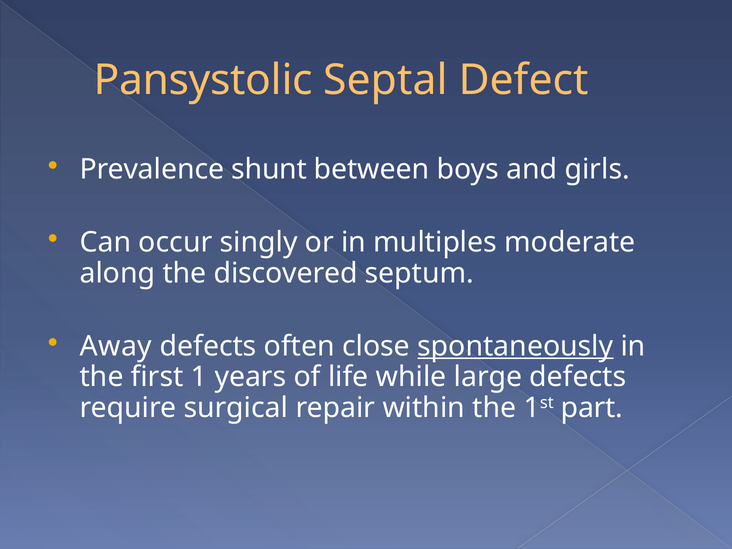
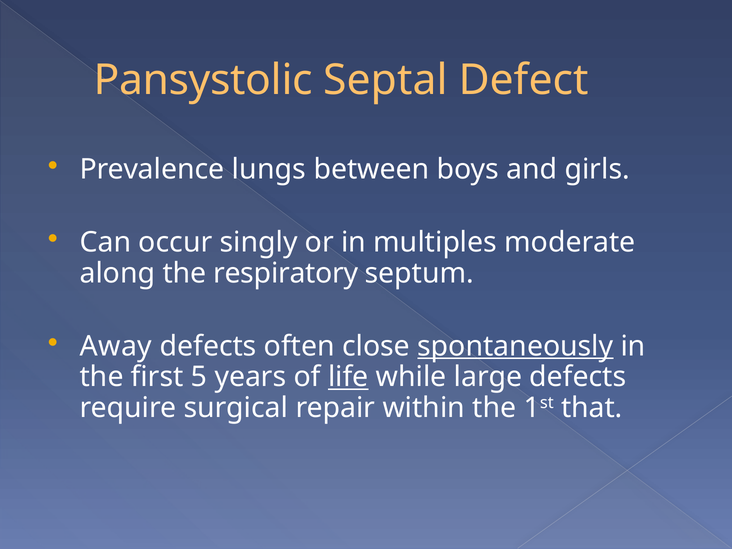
shunt: shunt -> lungs (269, 170)
discovered: discovered -> respiratory (286, 273)
1: 1 -> 5 (199, 377)
life underline: none -> present (348, 377)
part: part -> that (592, 408)
